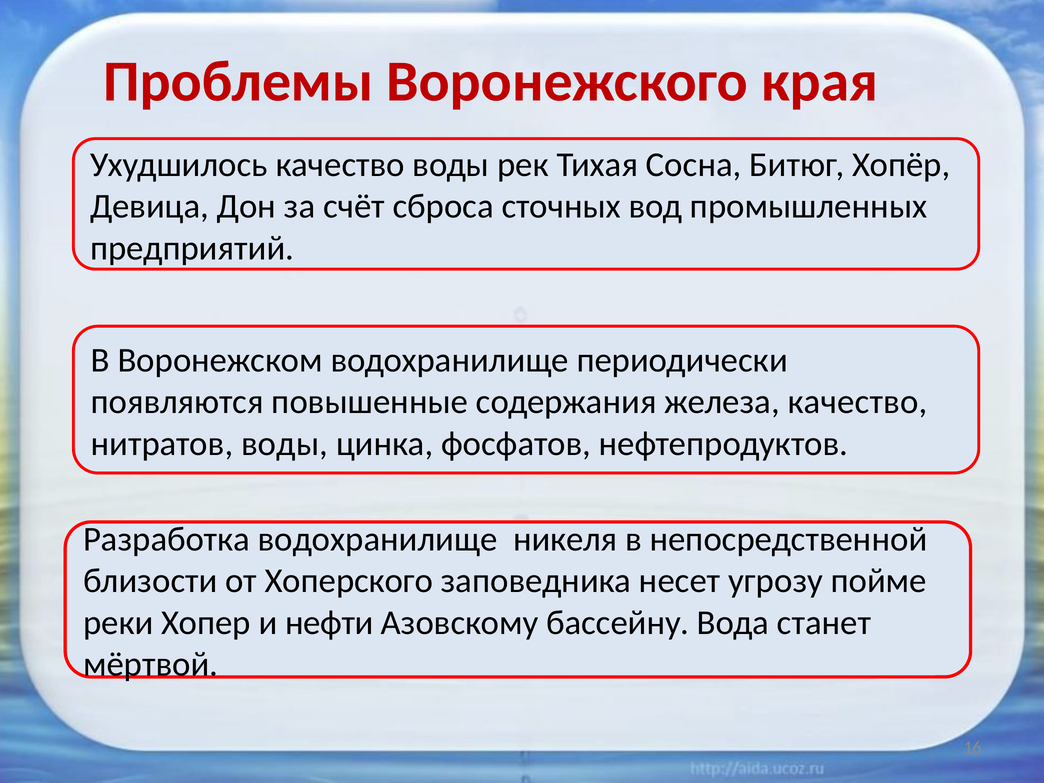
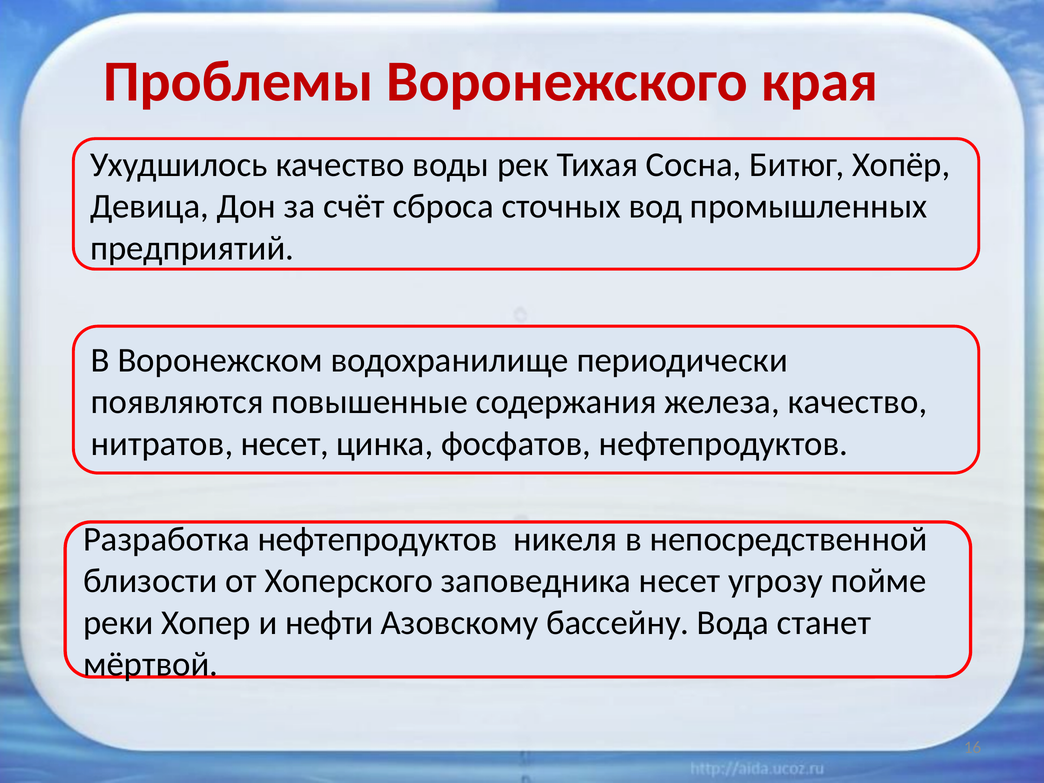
нитратов воды: воды -> несет (285, 444)
Разработка водохранилище: водохранилище -> нефтепродуктов (378, 539)
